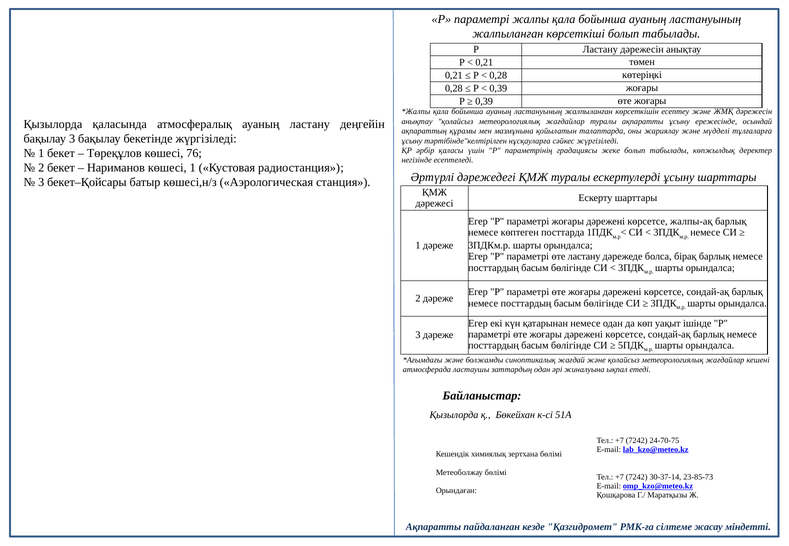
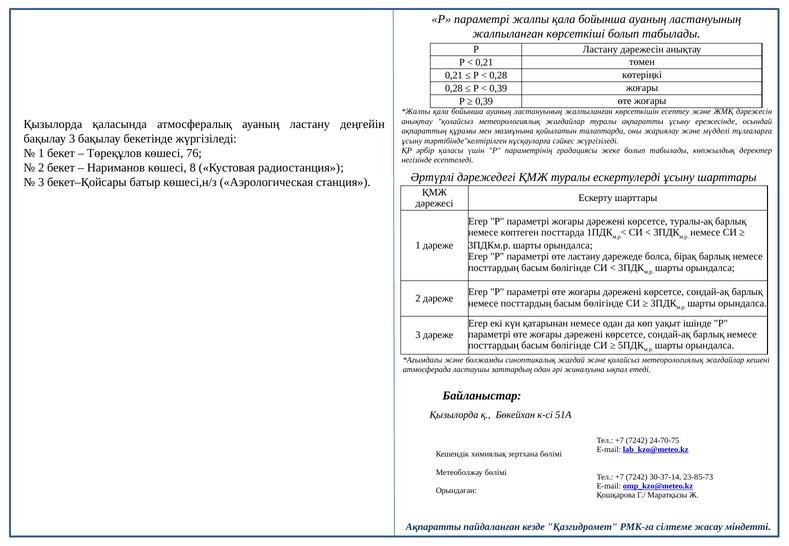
көшесі 1: 1 -> 8 (193, 168)
жалпы-ақ: жалпы-ақ -> туралы-ақ (691, 222)
